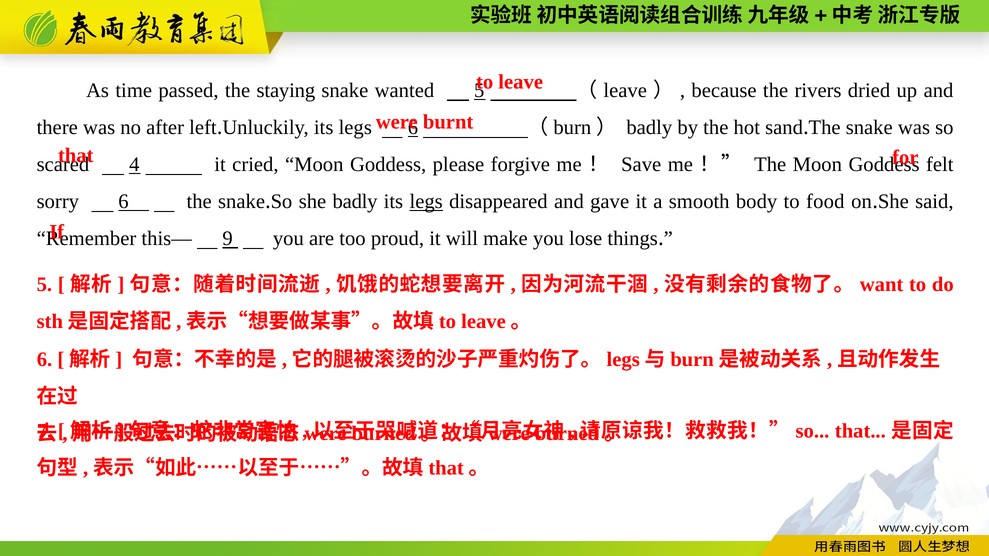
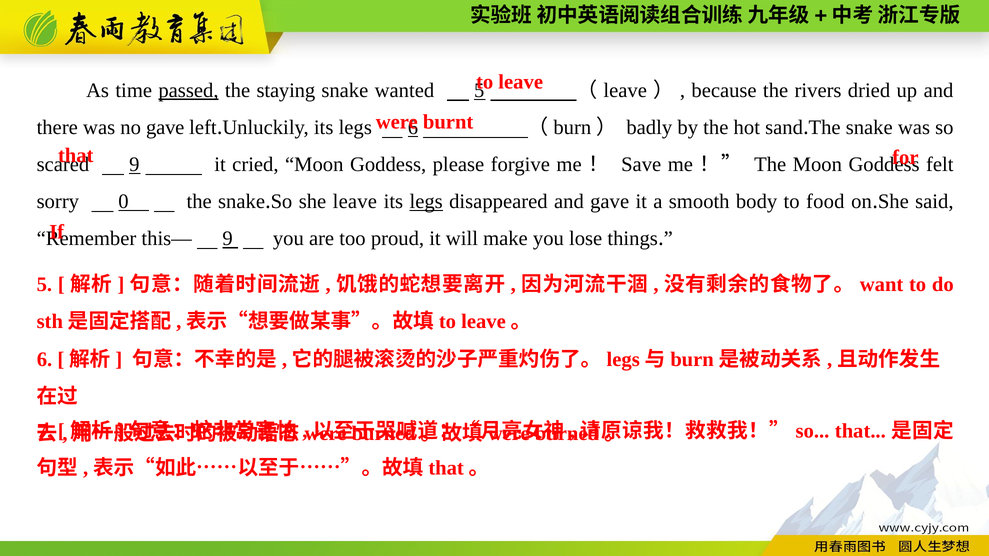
passed underline: none -> present (188, 90)
no after: after -> gave (165, 128)
4: 4 -> 9 (134, 165)
sorry 6: 6 -> 0 (124, 202)
she badly: badly -> leave (355, 202)
